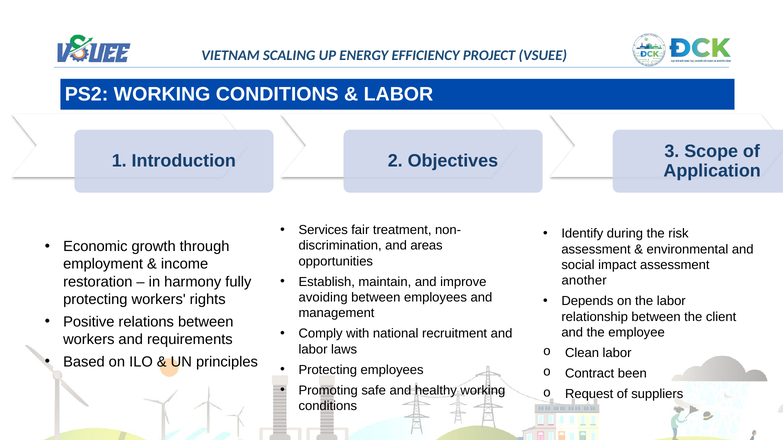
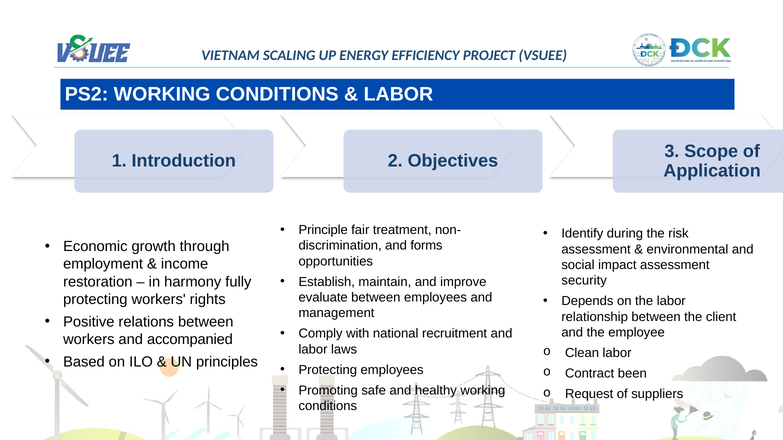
Services: Services -> Principle (323, 230)
areas: areas -> forms (426, 246)
another: another -> security (584, 281)
avoiding: avoiding -> evaluate (323, 298)
requirements: requirements -> accompanied (190, 340)
